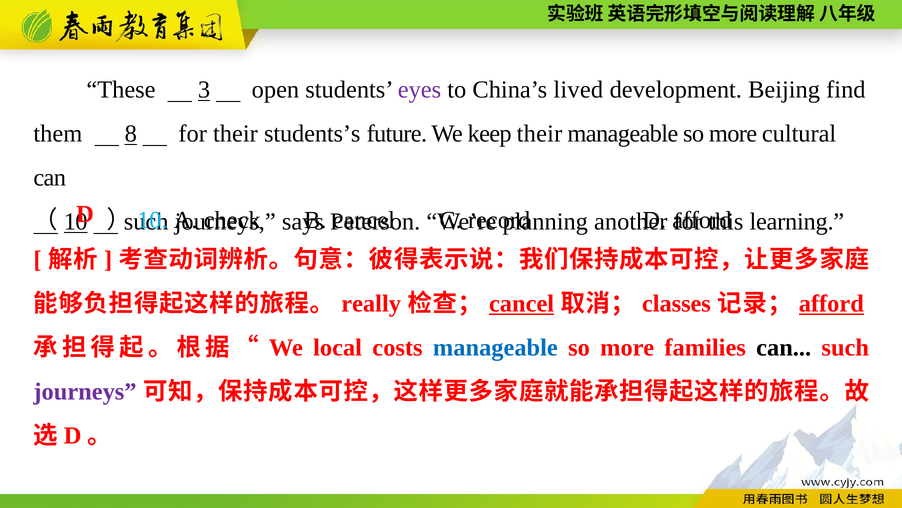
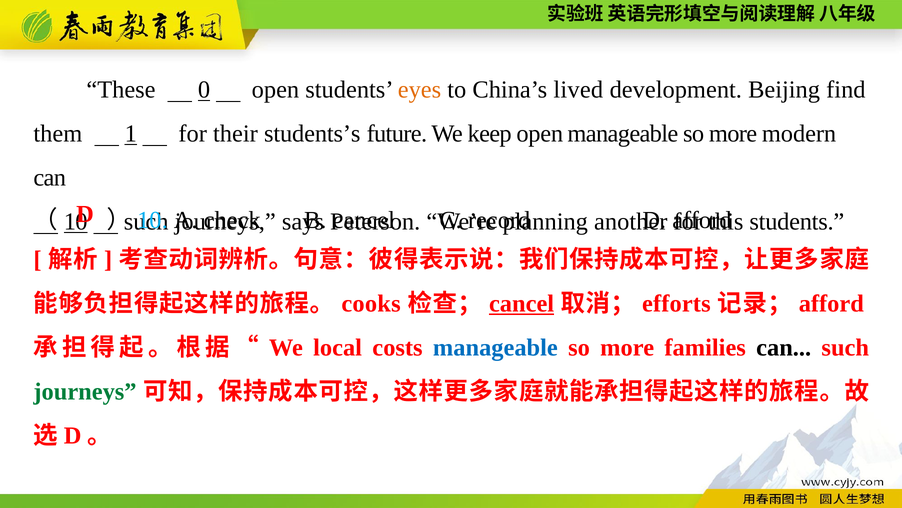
3: 3 -> 0 (204, 90)
eyes colour: purple -> orange (420, 90)
8: 8 -> 1 (131, 134)
keep their: their -> open (540, 134)
cultural: cultural -> modern (799, 134)
learning: learning -> students (797, 221)
really: really -> cooks (371, 303)
classes: classes -> efforts (676, 303)
afford underline: present -> none (831, 303)
journeys colour: purple -> green (85, 391)
